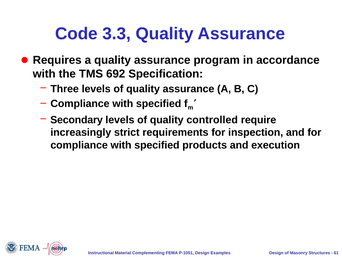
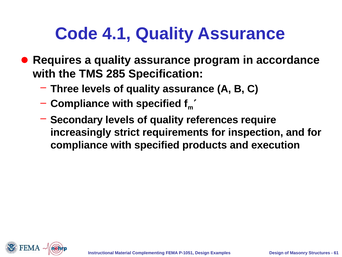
3.3: 3.3 -> 4.1 (117, 34)
692: 692 -> 285 (116, 74)
controlled: controlled -> references (212, 120)
